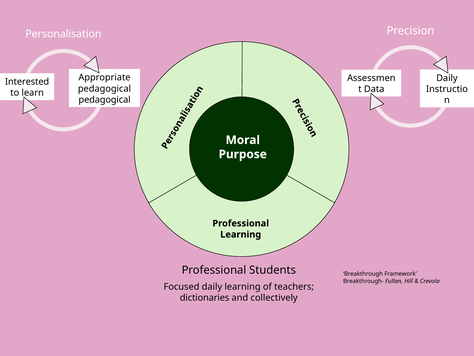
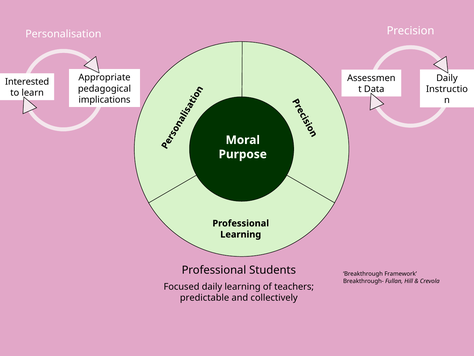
pedagogical: pedagogical -> implications (105, 100)
dictionaries: dictionaries -> predictable (205, 298)
